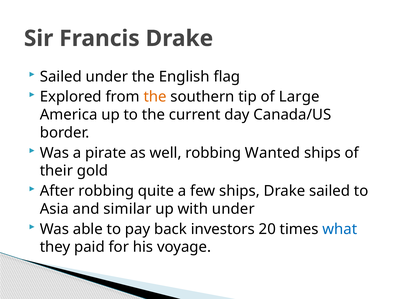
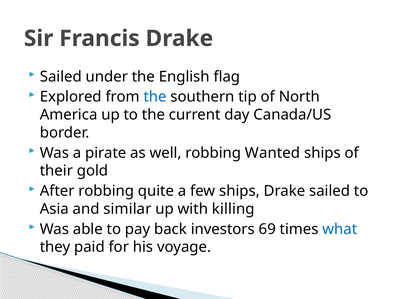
the colour: orange -> blue (155, 97)
Large: Large -> North (299, 97)
with under: under -> killing (233, 209)
20: 20 -> 69 (267, 229)
